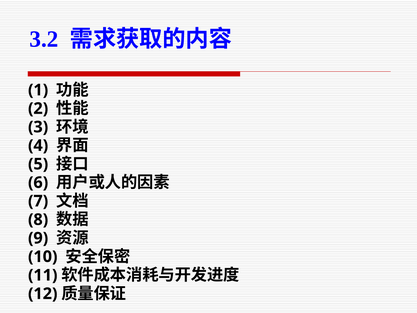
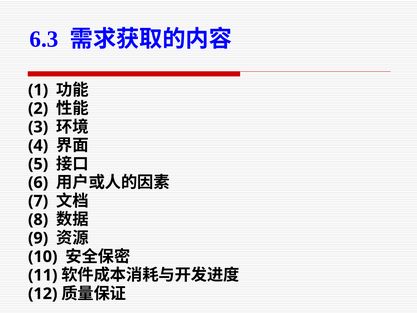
3.2: 3.2 -> 6.3 (44, 39)
